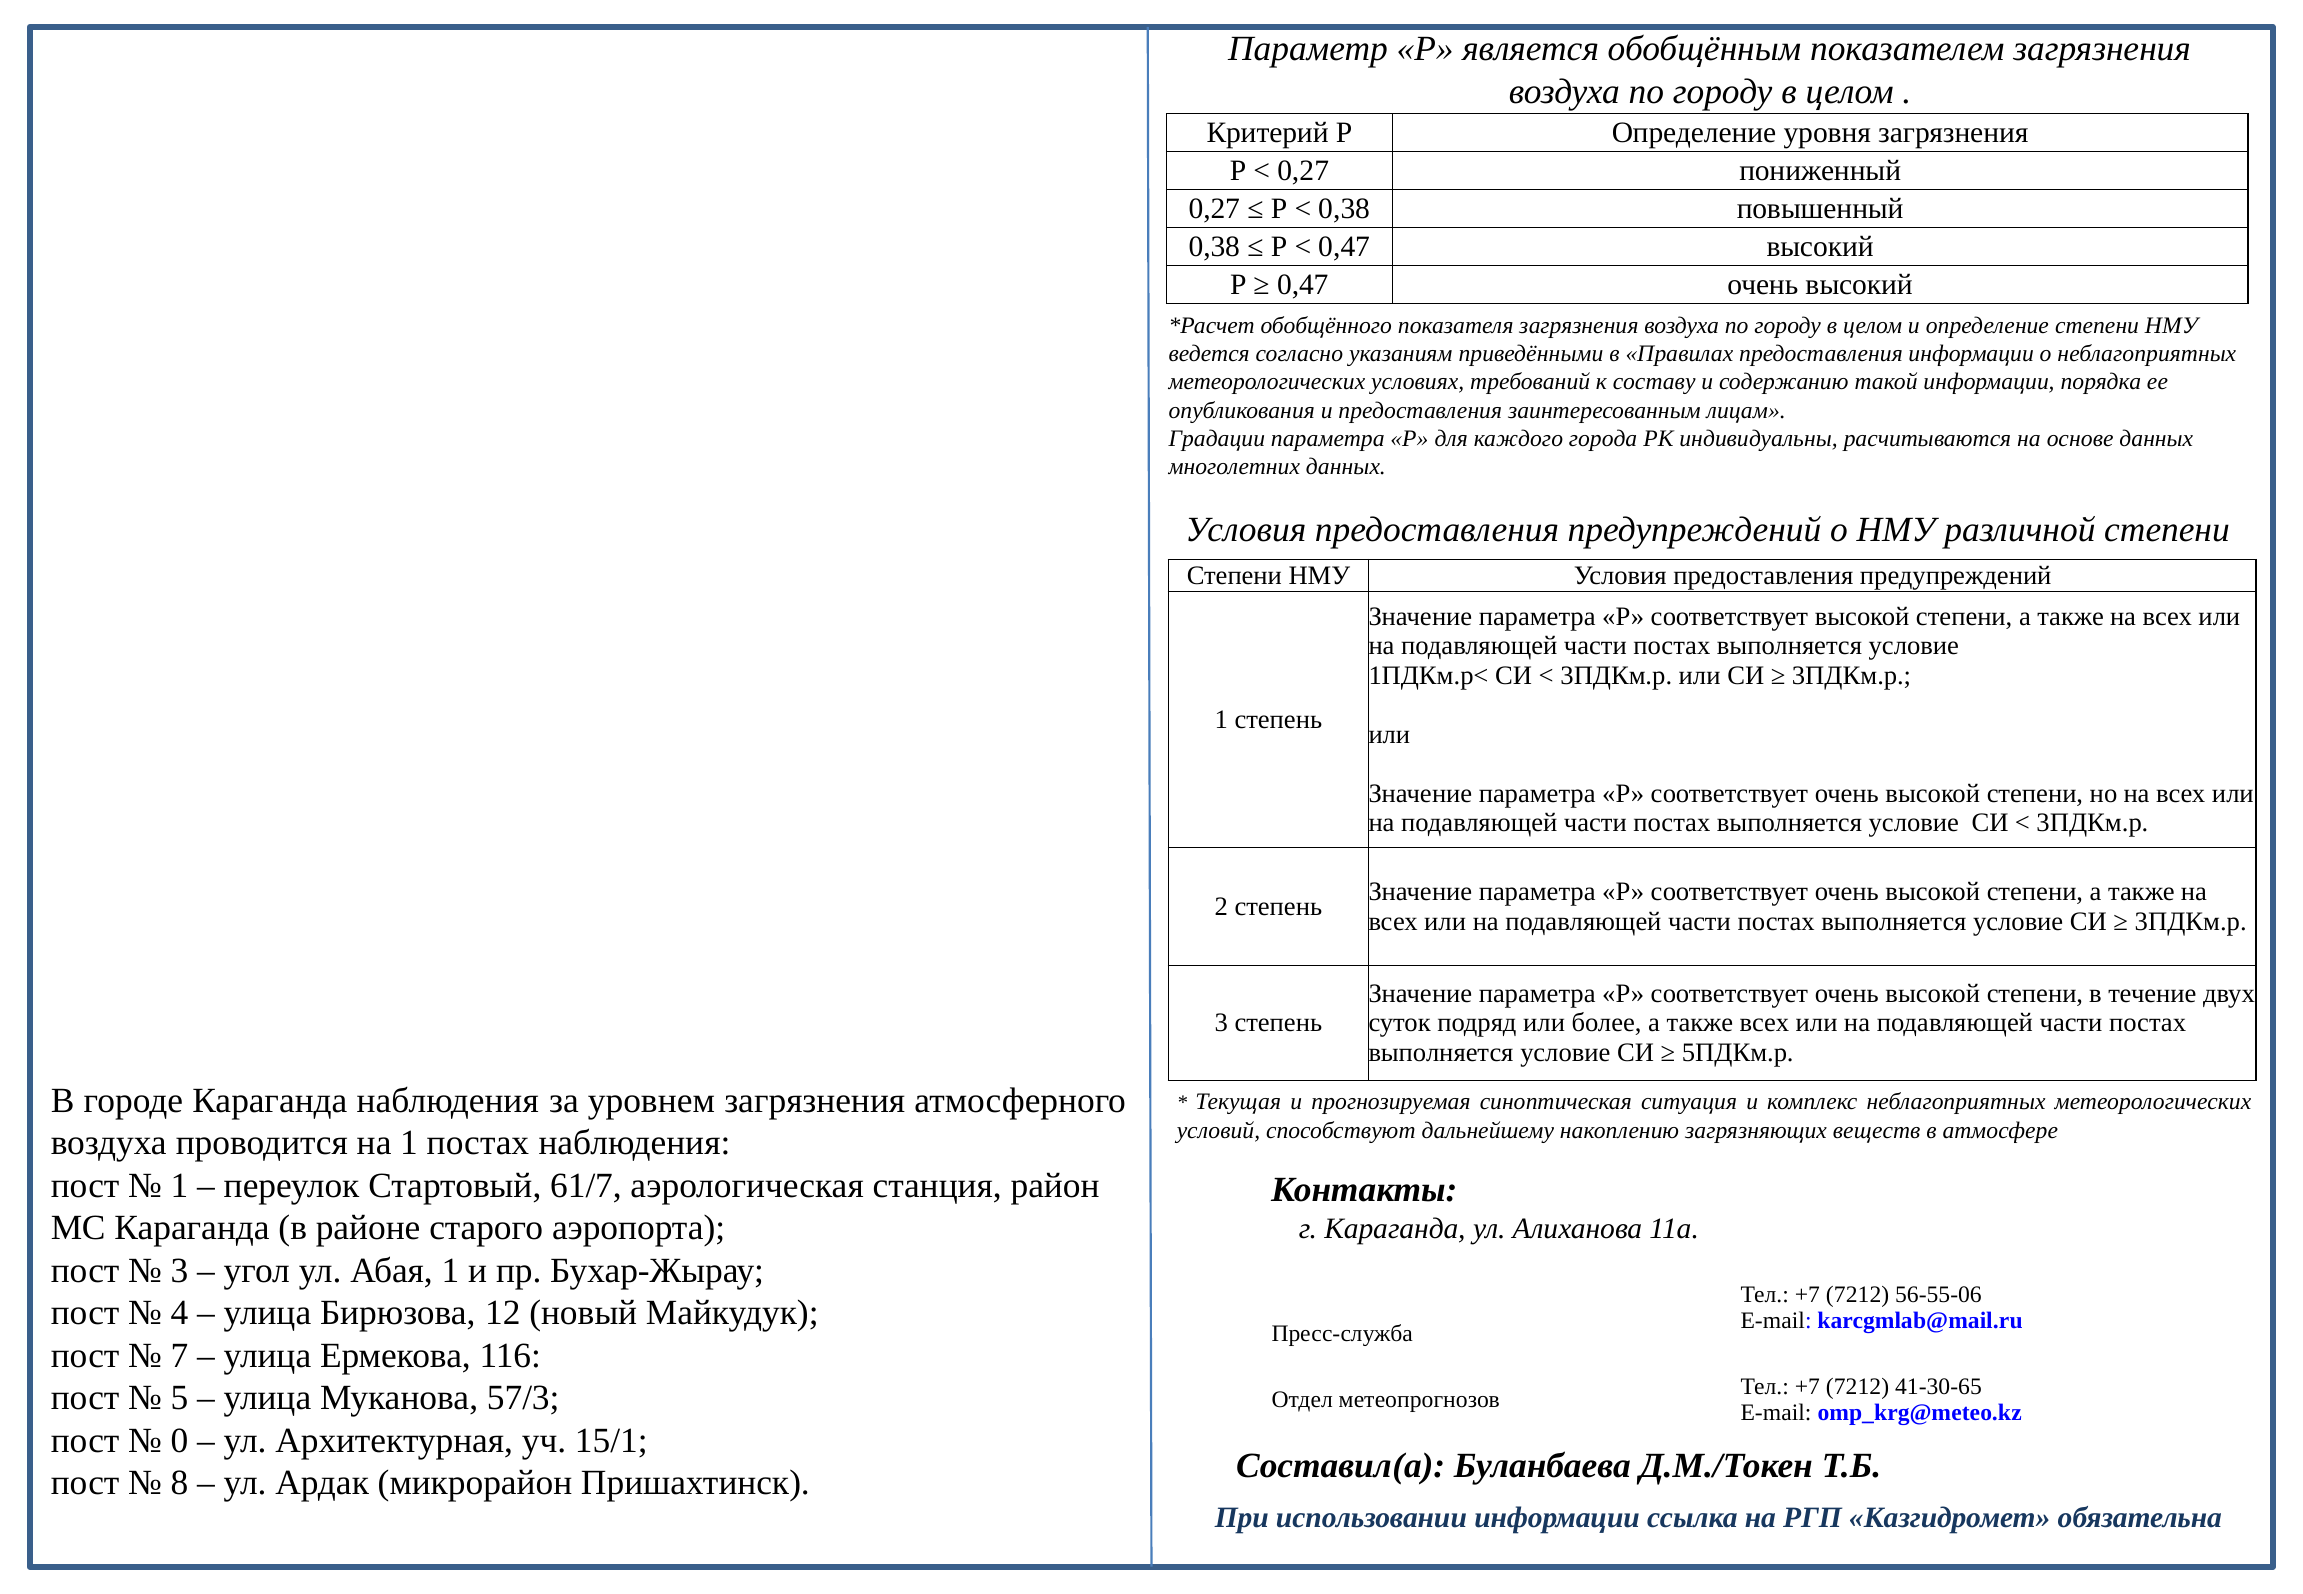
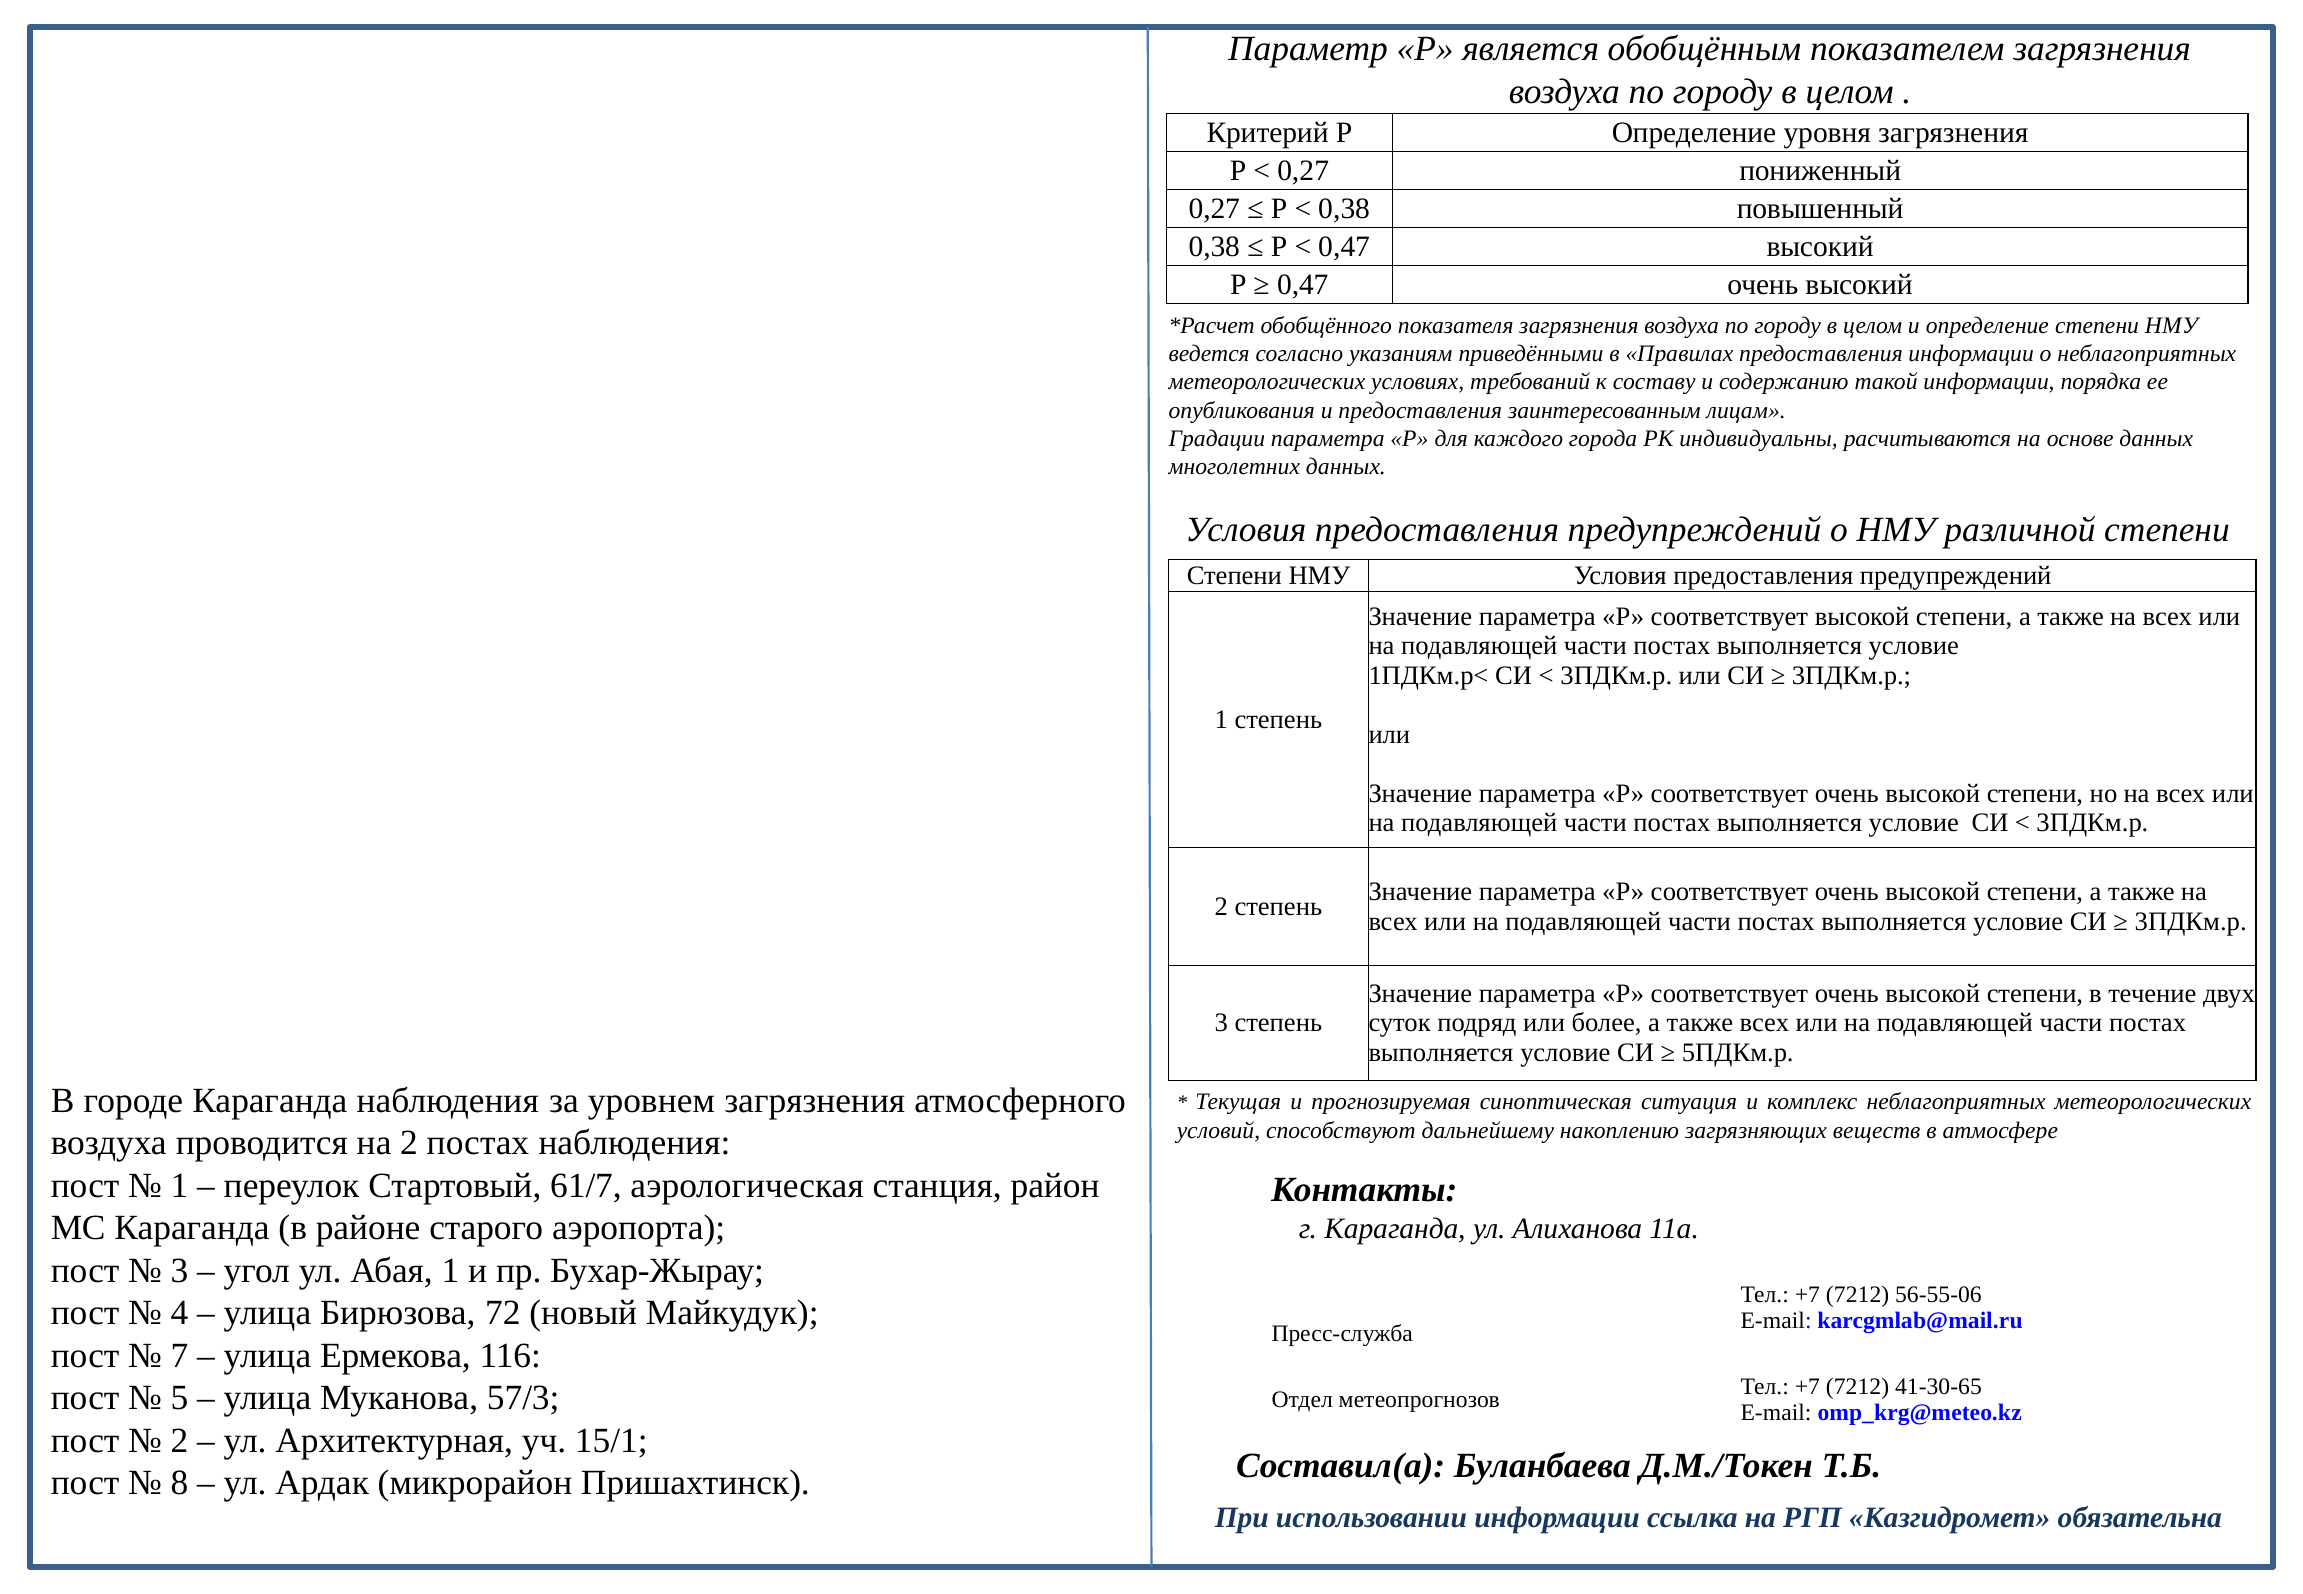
на 1: 1 -> 2 (409, 1143)
12: 12 -> 72 (503, 1313)
0: 0 -> 2 (180, 1441)
